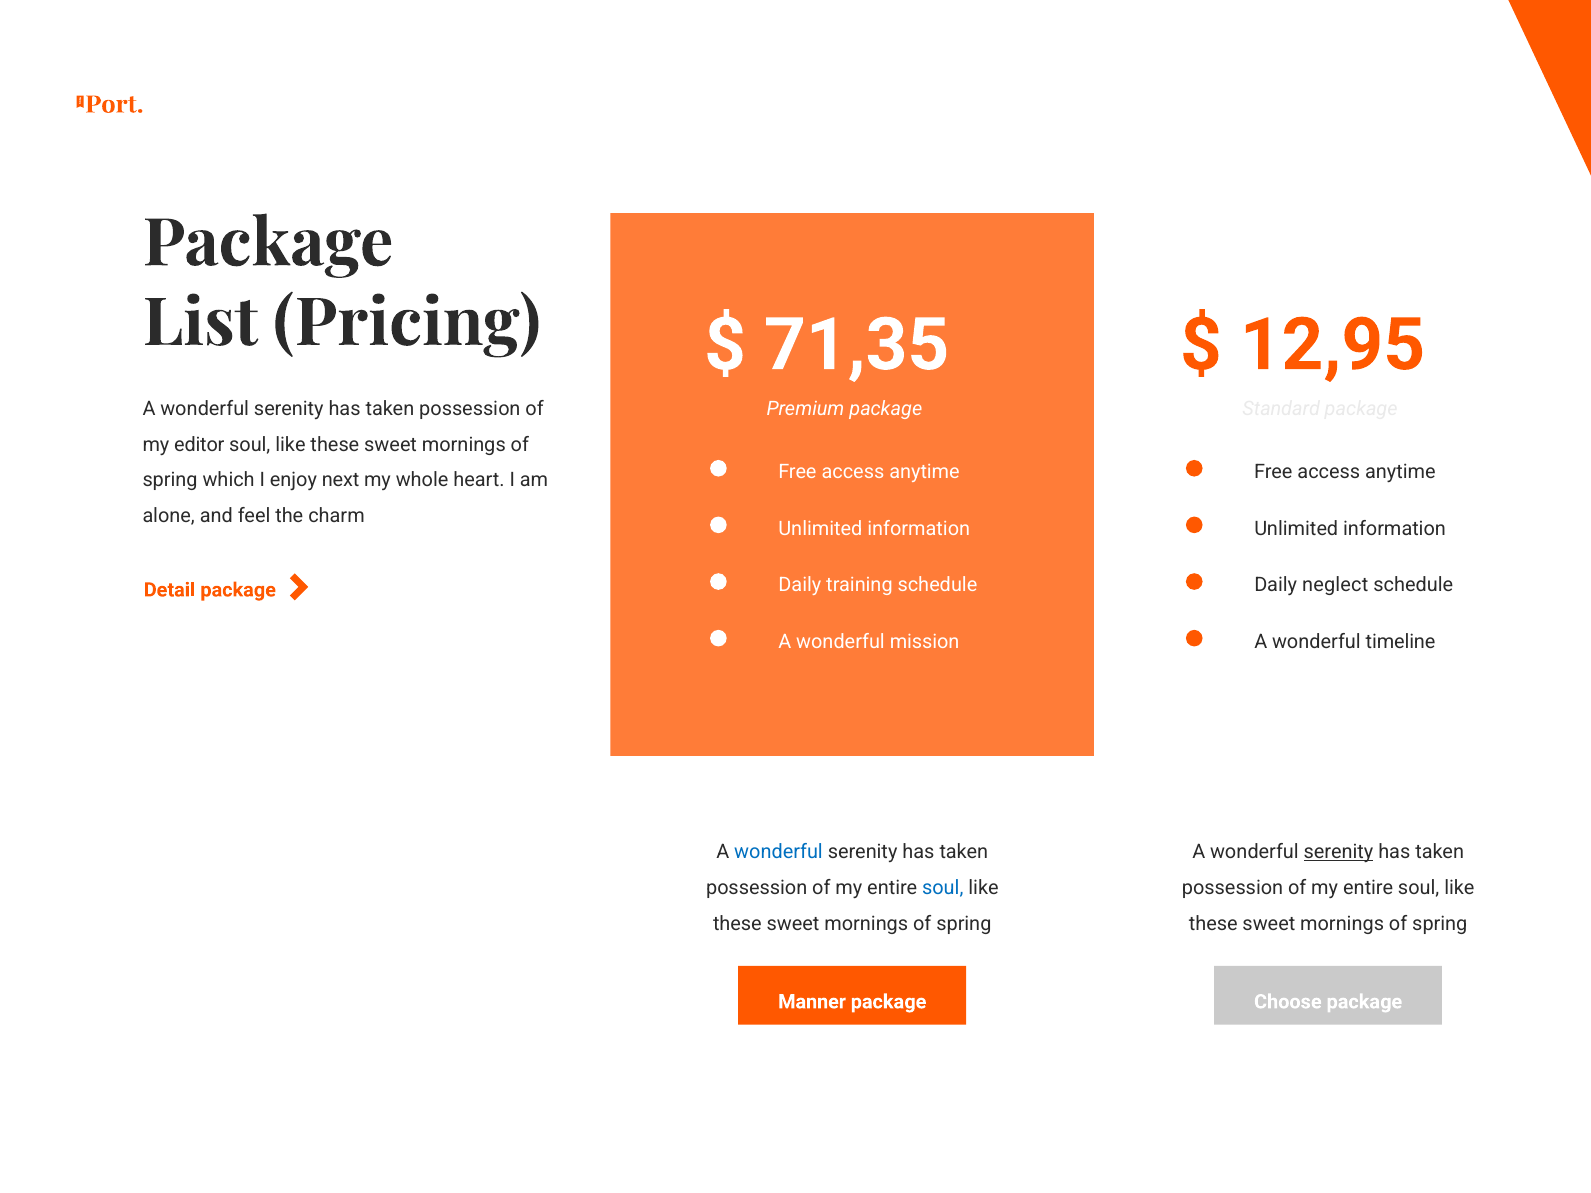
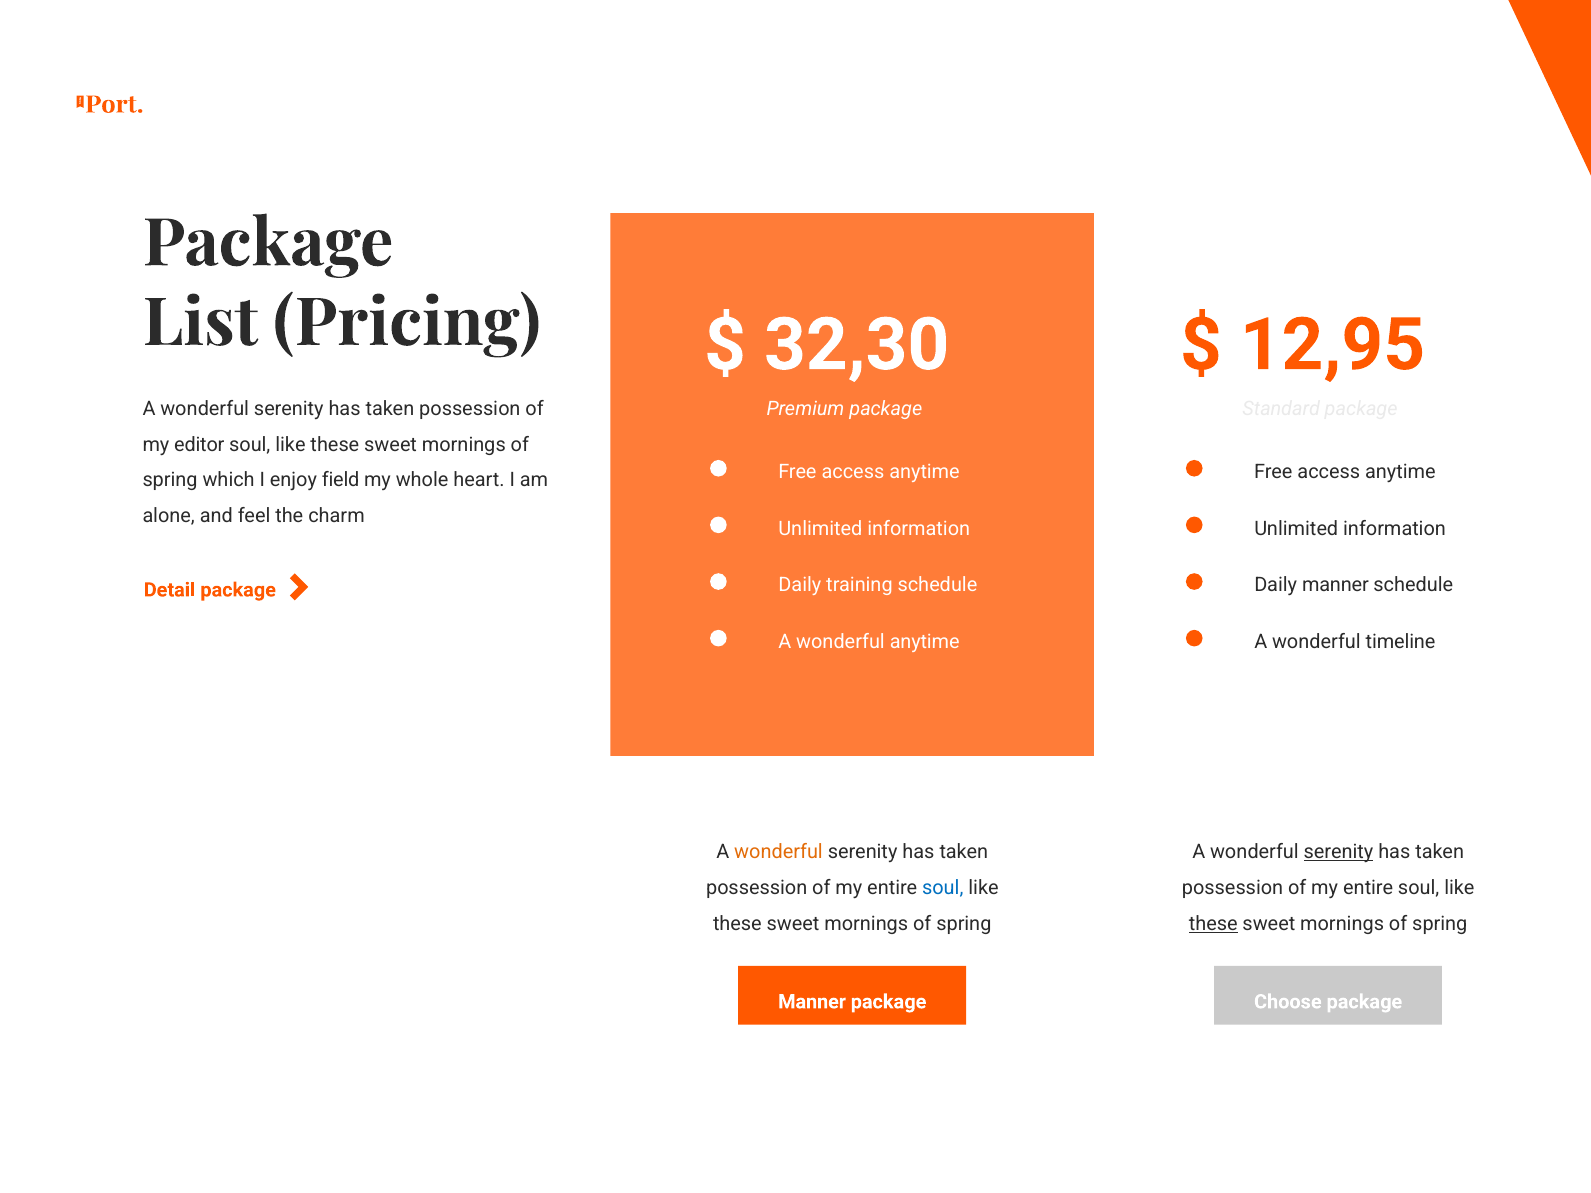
71,35: 71,35 -> 32,30 (857, 345)
next: next -> field (341, 480)
Daily neglect: neglect -> manner (1335, 585)
wonderful mission: mission -> anytime (925, 642)
wonderful colour: blue -> orange (779, 852)
these underline: none -> present (1213, 924)
